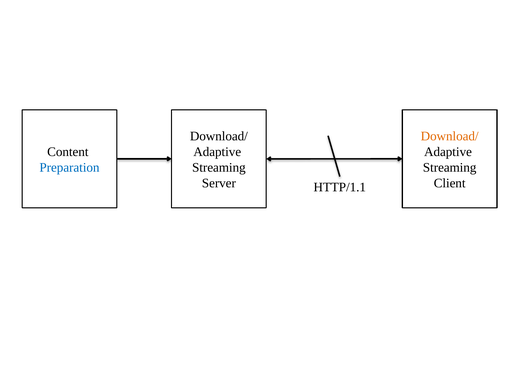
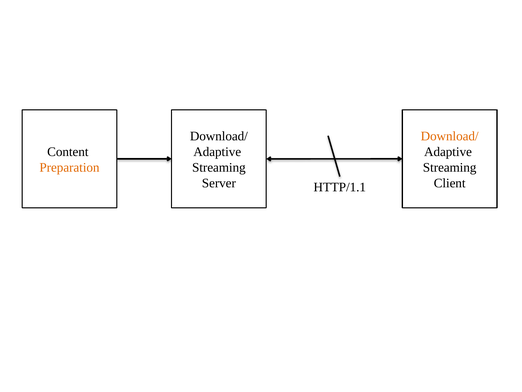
Preparation colour: blue -> orange (69, 167)
